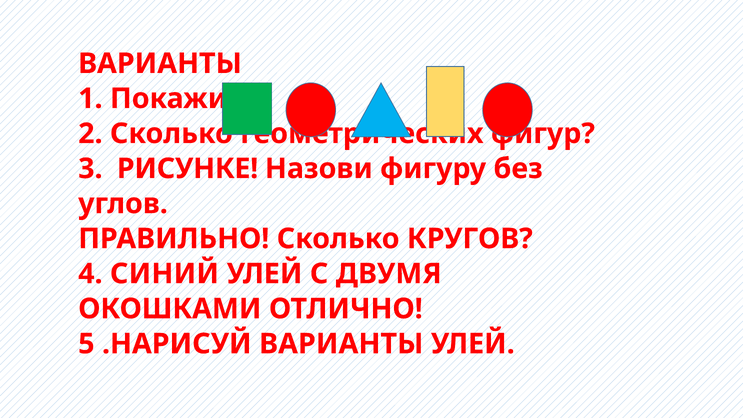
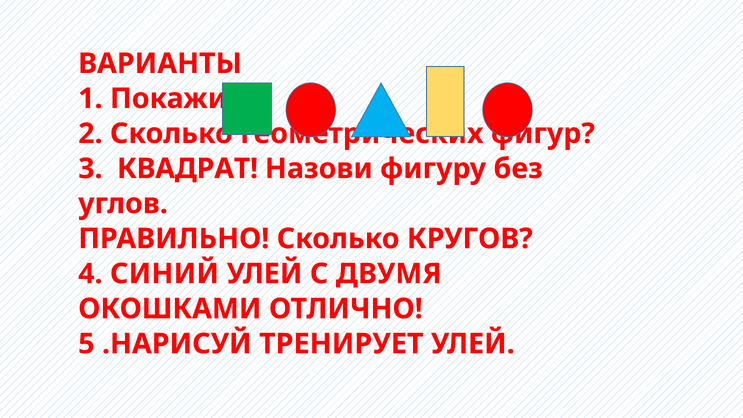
РИСУНКЕ: РИСУНКЕ -> КВАДРАТ (188, 169)
.НАРИСУЙ ВАРИАНТЫ: ВАРИАНТЫ -> ТРЕНИРУЕТ (341, 344)
